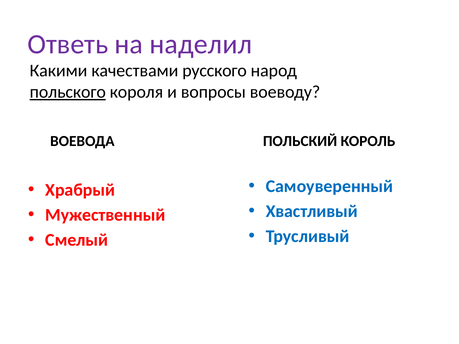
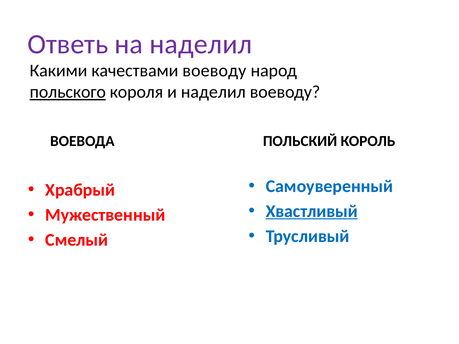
качествами русского: русского -> воеводу (214, 71)
и вопросы: вопросы -> наделил (213, 92)
Хвастливый underline: none -> present (312, 211)
